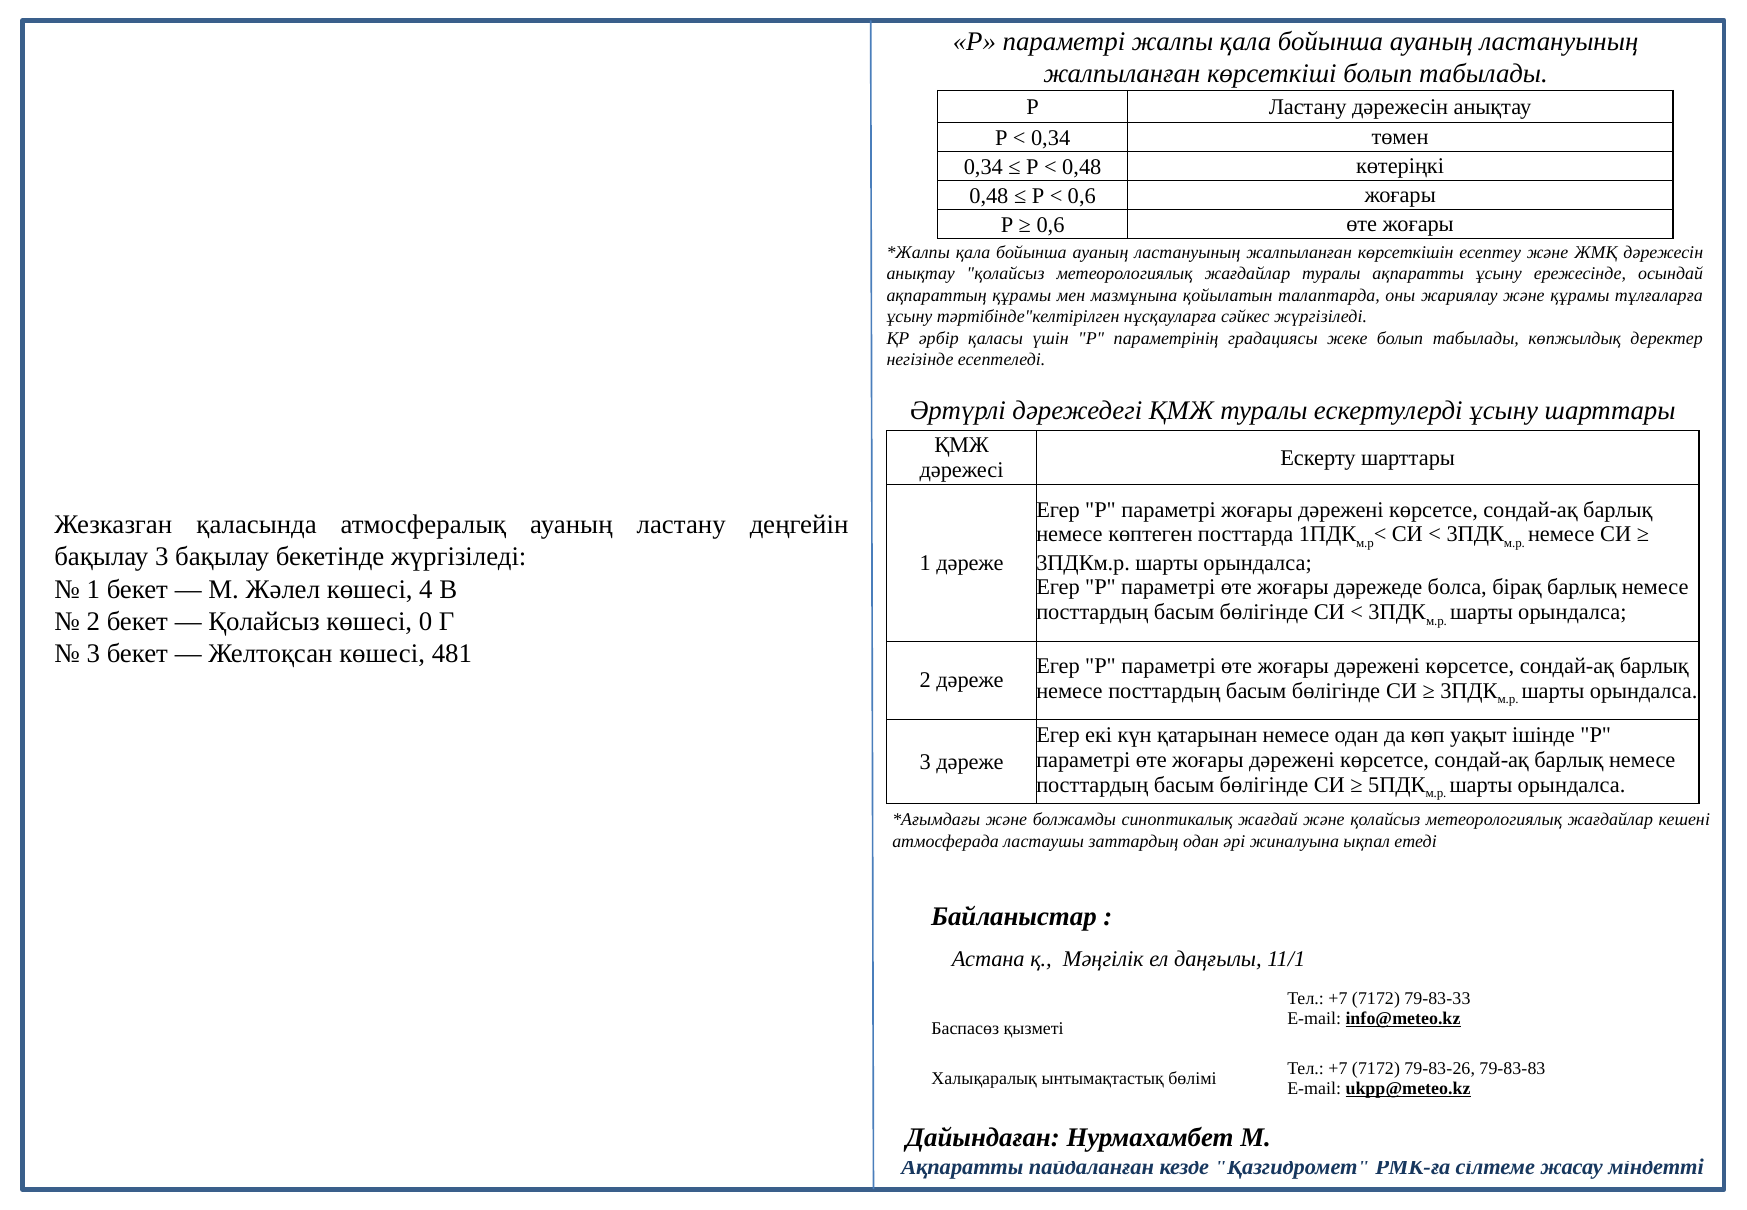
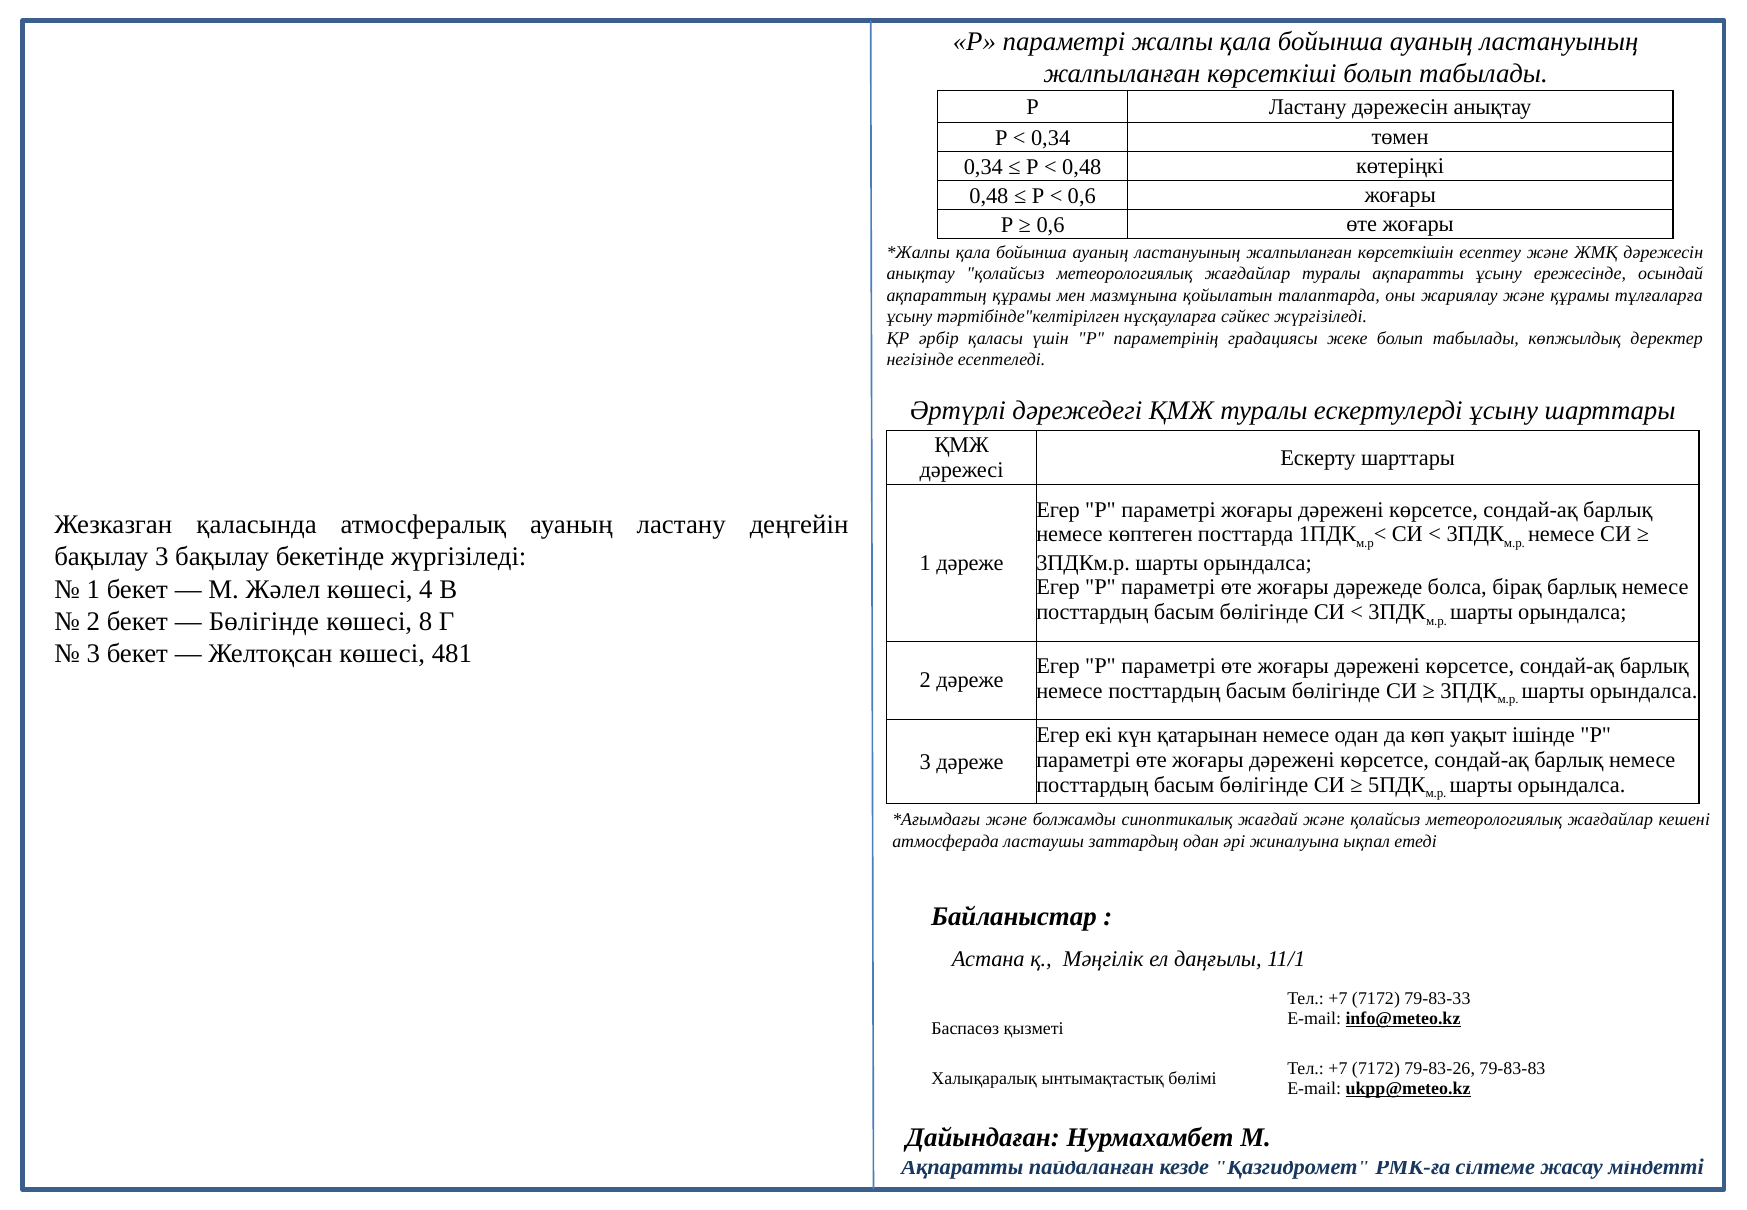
Қолайсыз: Қолайсыз -> Бөлігінде (264, 621)
0: 0 -> 8 (426, 621)
